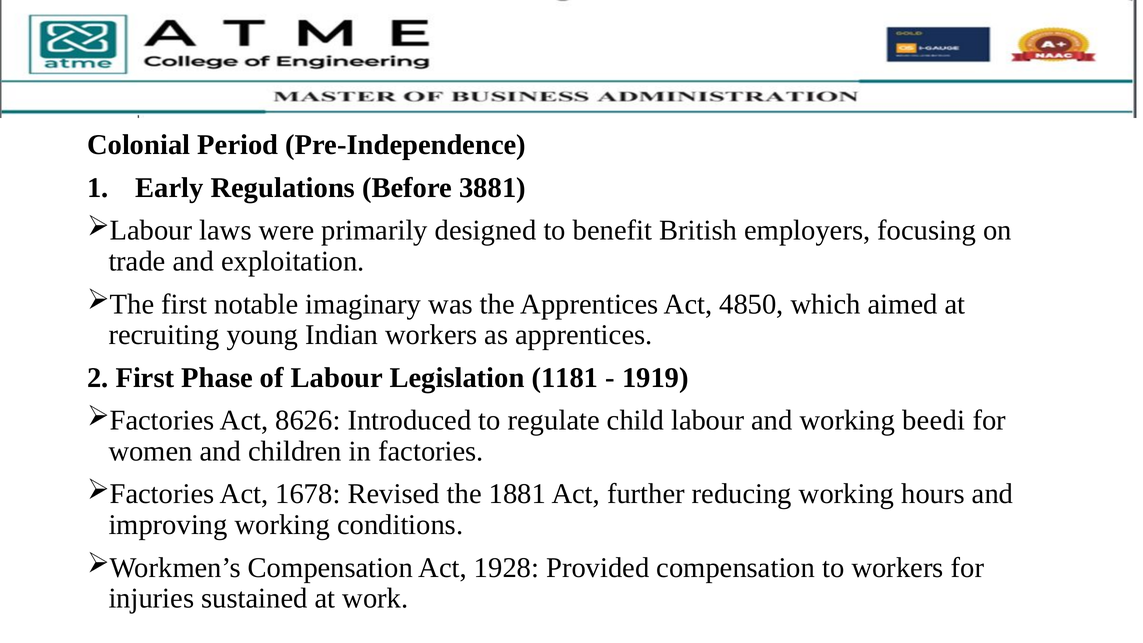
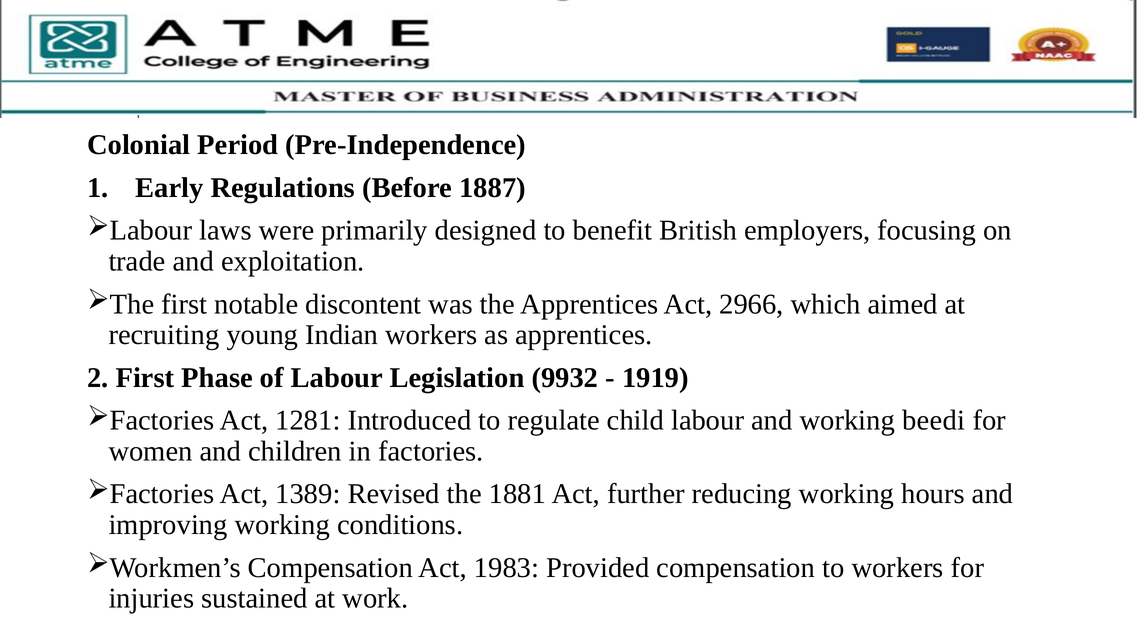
3881: 3881 -> 1887 (493, 188)
imaginary: imaginary -> discontent (363, 304)
4850: 4850 -> 2966 (751, 304)
1181: 1181 -> 9932 (565, 378)
8626: 8626 -> 1281 (308, 420)
1678: 1678 -> 1389 (308, 494)
1928: 1928 -> 1983 (506, 568)
